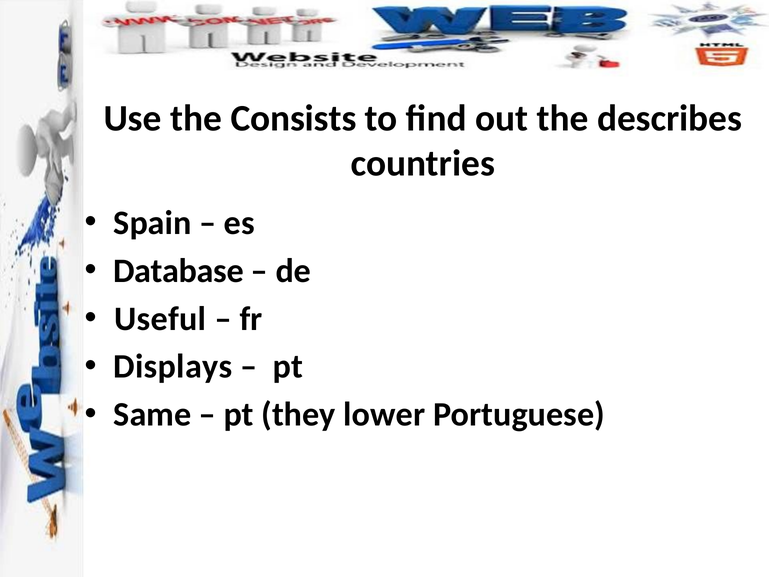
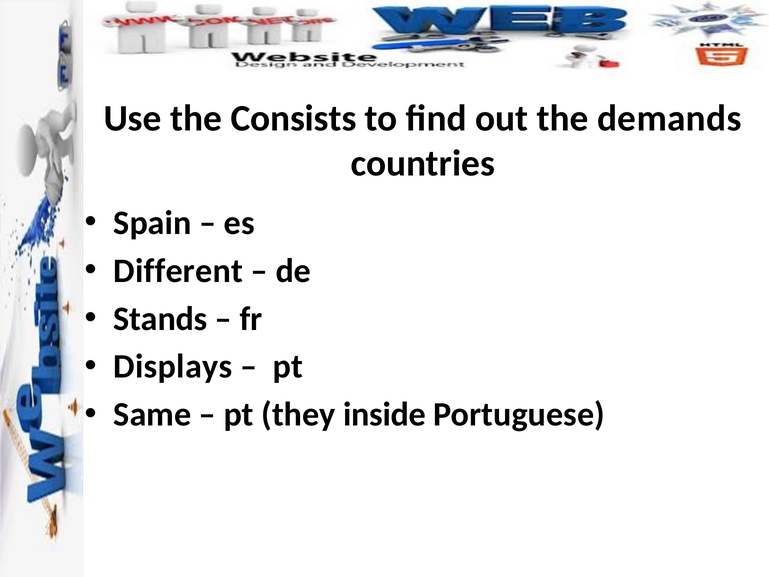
describes: describes -> demands (669, 119)
Database: Database -> Different (178, 271)
Useful: Useful -> Stands (160, 319)
lower: lower -> inside (384, 414)
